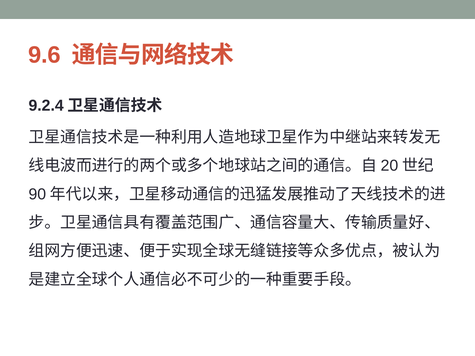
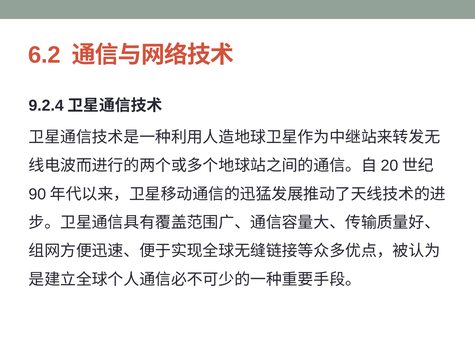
9.6: 9.6 -> 6.2 (44, 55)
